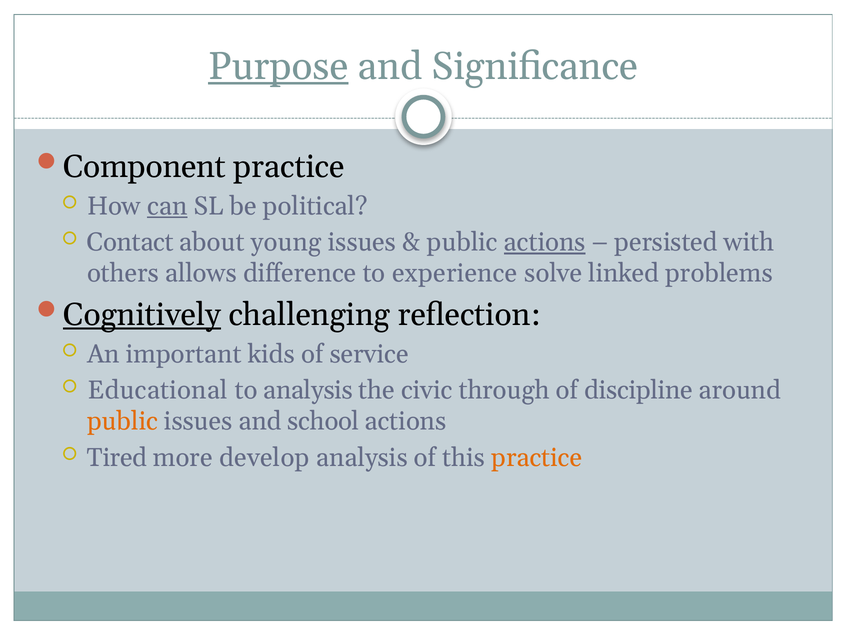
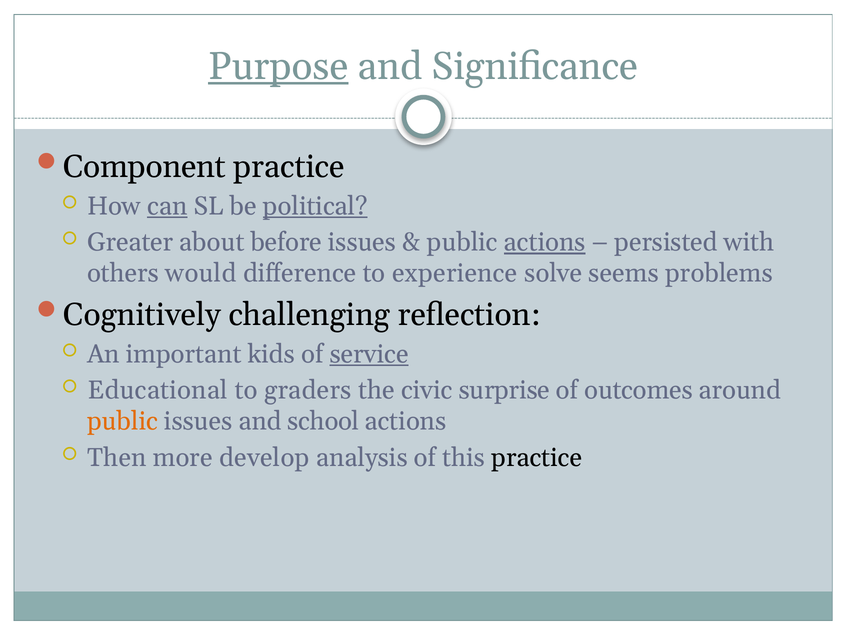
political underline: none -> present (315, 206)
Contact: Contact -> Greater (130, 242)
young: young -> before (286, 242)
allows: allows -> would (201, 274)
linked: linked -> seems (624, 274)
Cognitively underline: present -> none (142, 315)
service underline: none -> present (369, 354)
to analysis: analysis -> graders (308, 390)
through: through -> surprise (504, 390)
discipline: discipline -> outcomes (639, 390)
Tired: Tired -> Then (117, 458)
practice colour: orange -> black (537, 458)
